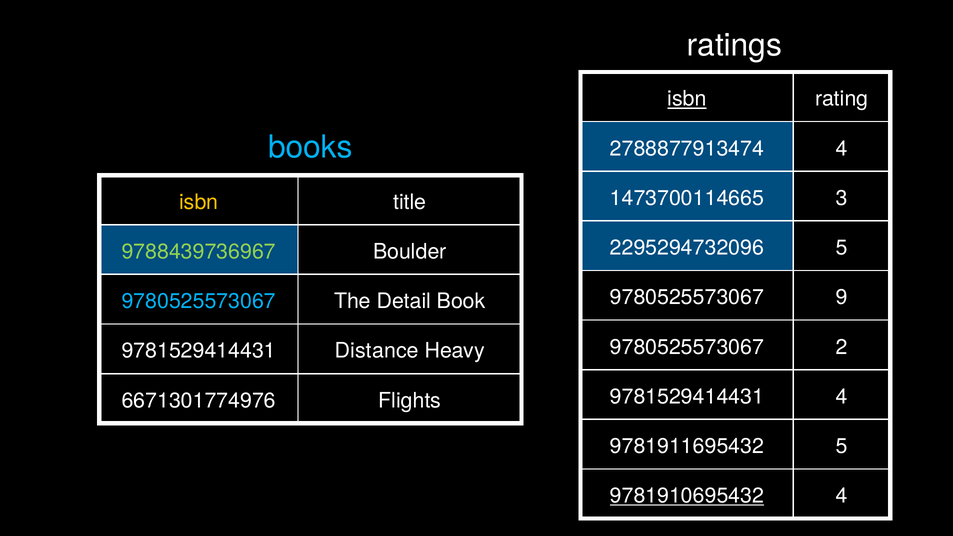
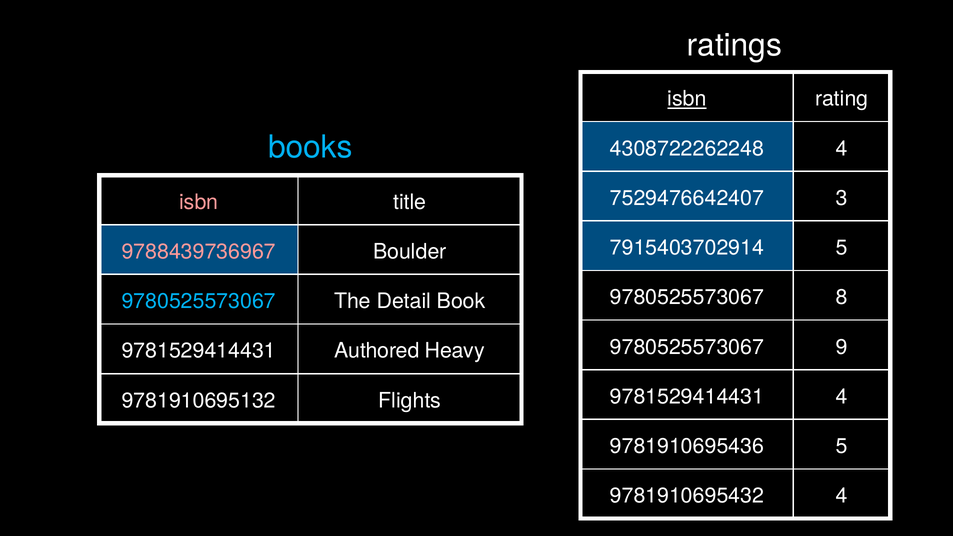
2788877913474: 2788877913474 -> 4308722262248 (687, 149)
1473700114665: 1473700114665 -> 7529476642407 (687, 198)
isbn colour: yellow -> pink (199, 202)
2295294732096: 2295294732096 -> 7915403702914 (687, 248)
9788439736967 colour: light green -> pink (199, 252)
9: 9 -> 8 (842, 297)
2: 2 -> 9 (842, 347)
Distance: Distance -> Authored (377, 351)
6671301774976: 6671301774976 -> 9781910695132 (199, 401)
9781911695432: 9781911695432 -> 9781910695436 (687, 446)
9781910695432 underline: present -> none (687, 496)
